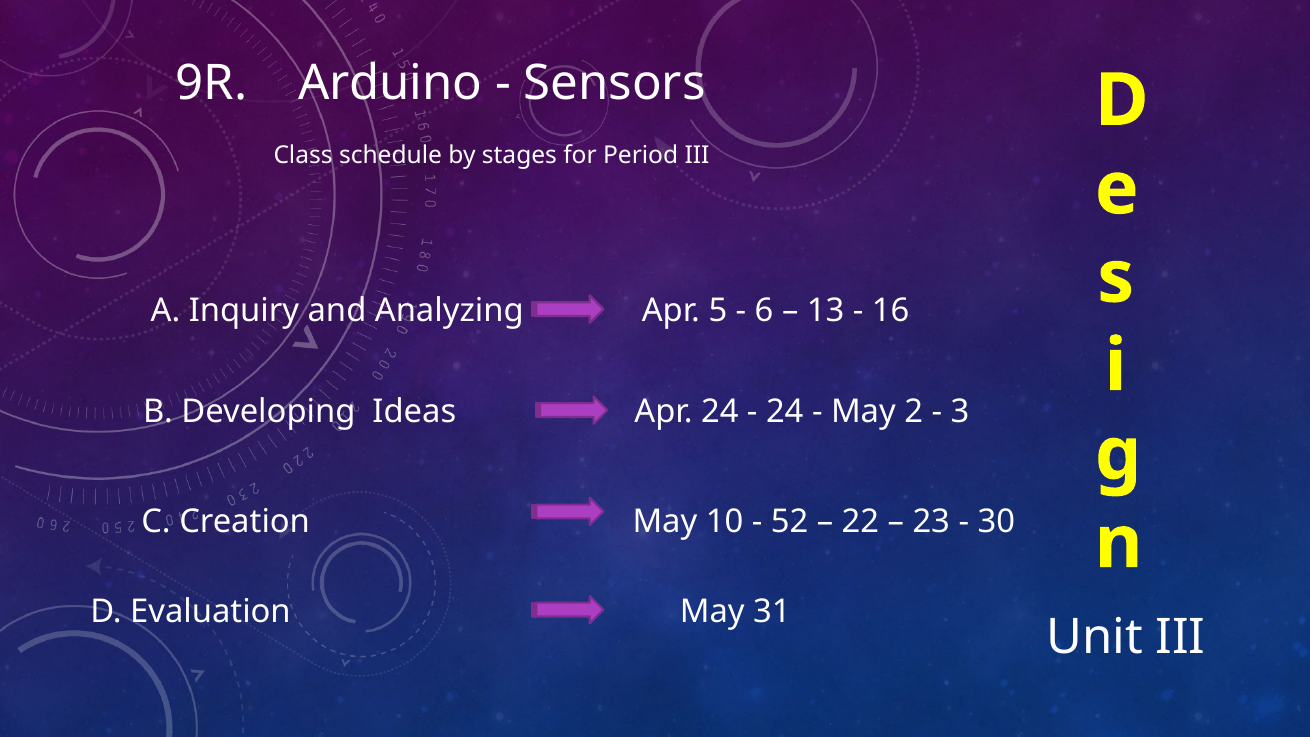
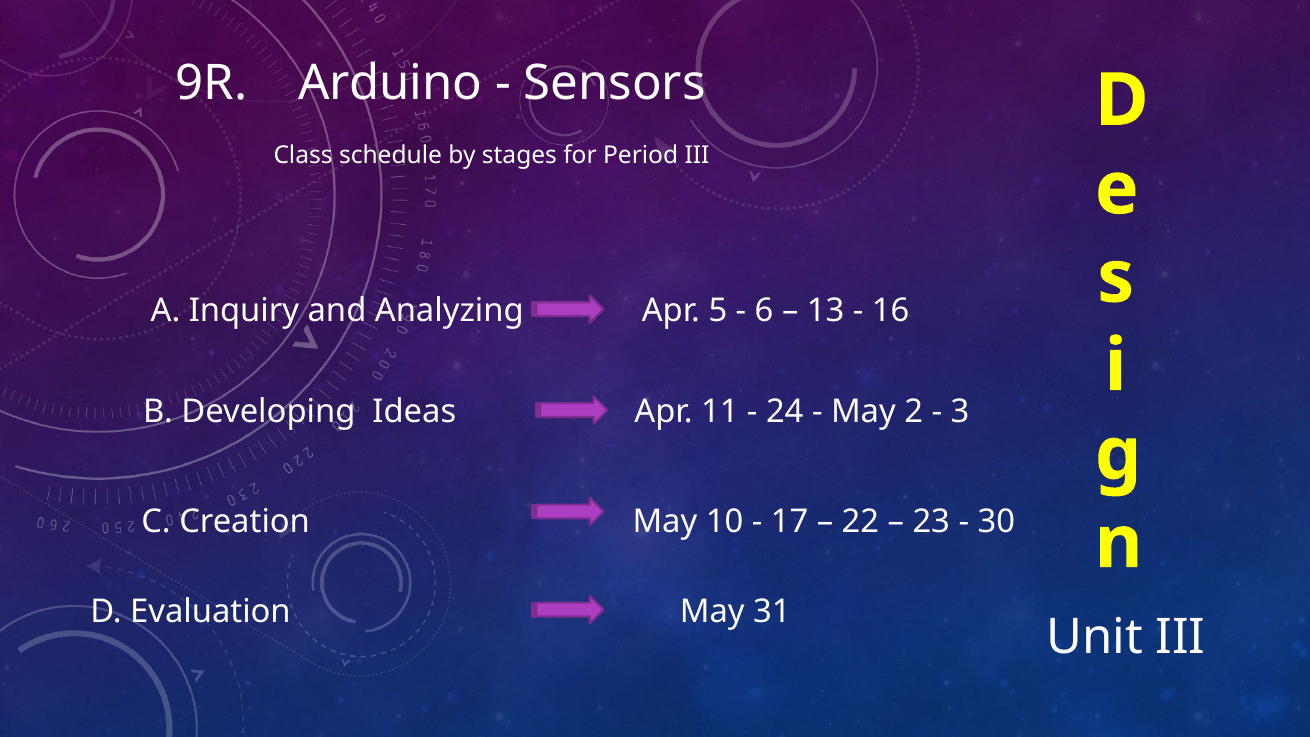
Apr 24: 24 -> 11 (720, 412)
52: 52 -> 17 (790, 521)
